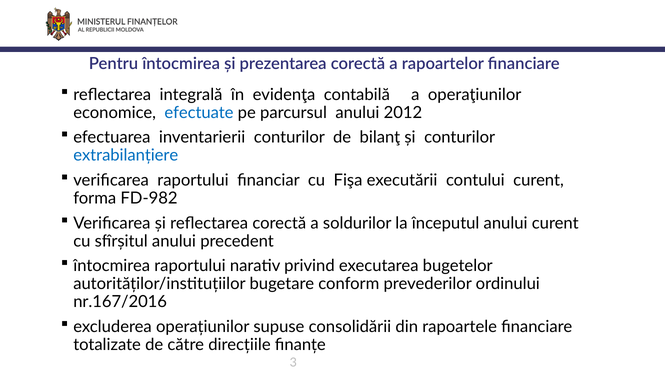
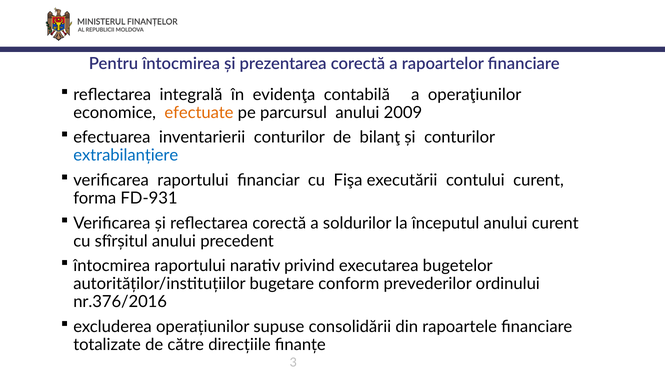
efectuate colour: blue -> orange (199, 113)
2012: 2012 -> 2009 (403, 113)
FD-982: FD-982 -> FD-931 (149, 198)
nr.167/2016: nr.167/2016 -> nr.376/2016 (120, 302)
